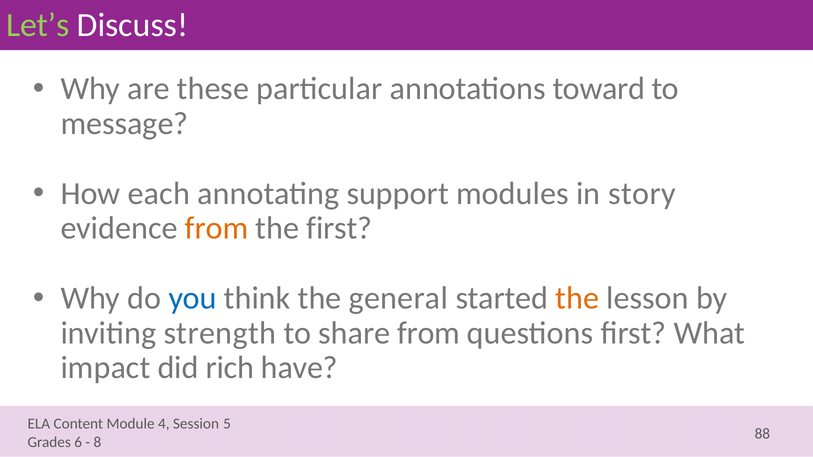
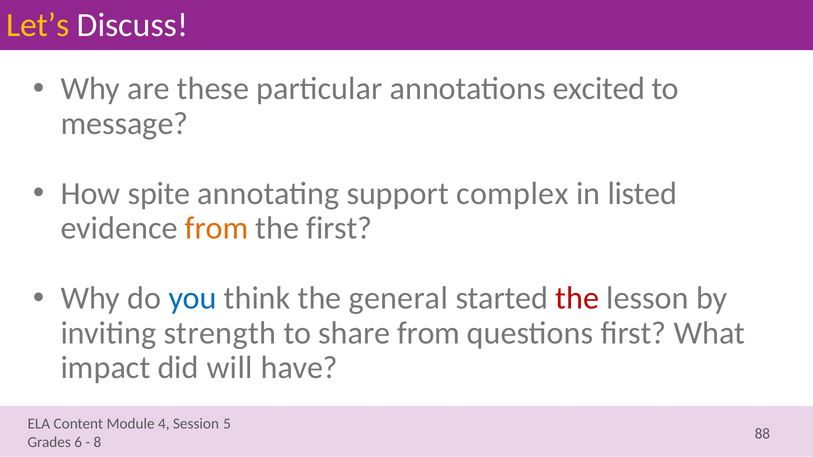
Let’s colour: light green -> yellow (38, 25)
toward: toward -> excited (599, 89)
each: each -> spite (159, 194)
modules: modules -> complex (512, 194)
story: story -> listed (642, 194)
the colour: orange -> red (577, 298)
rich: rich -> will (230, 368)
